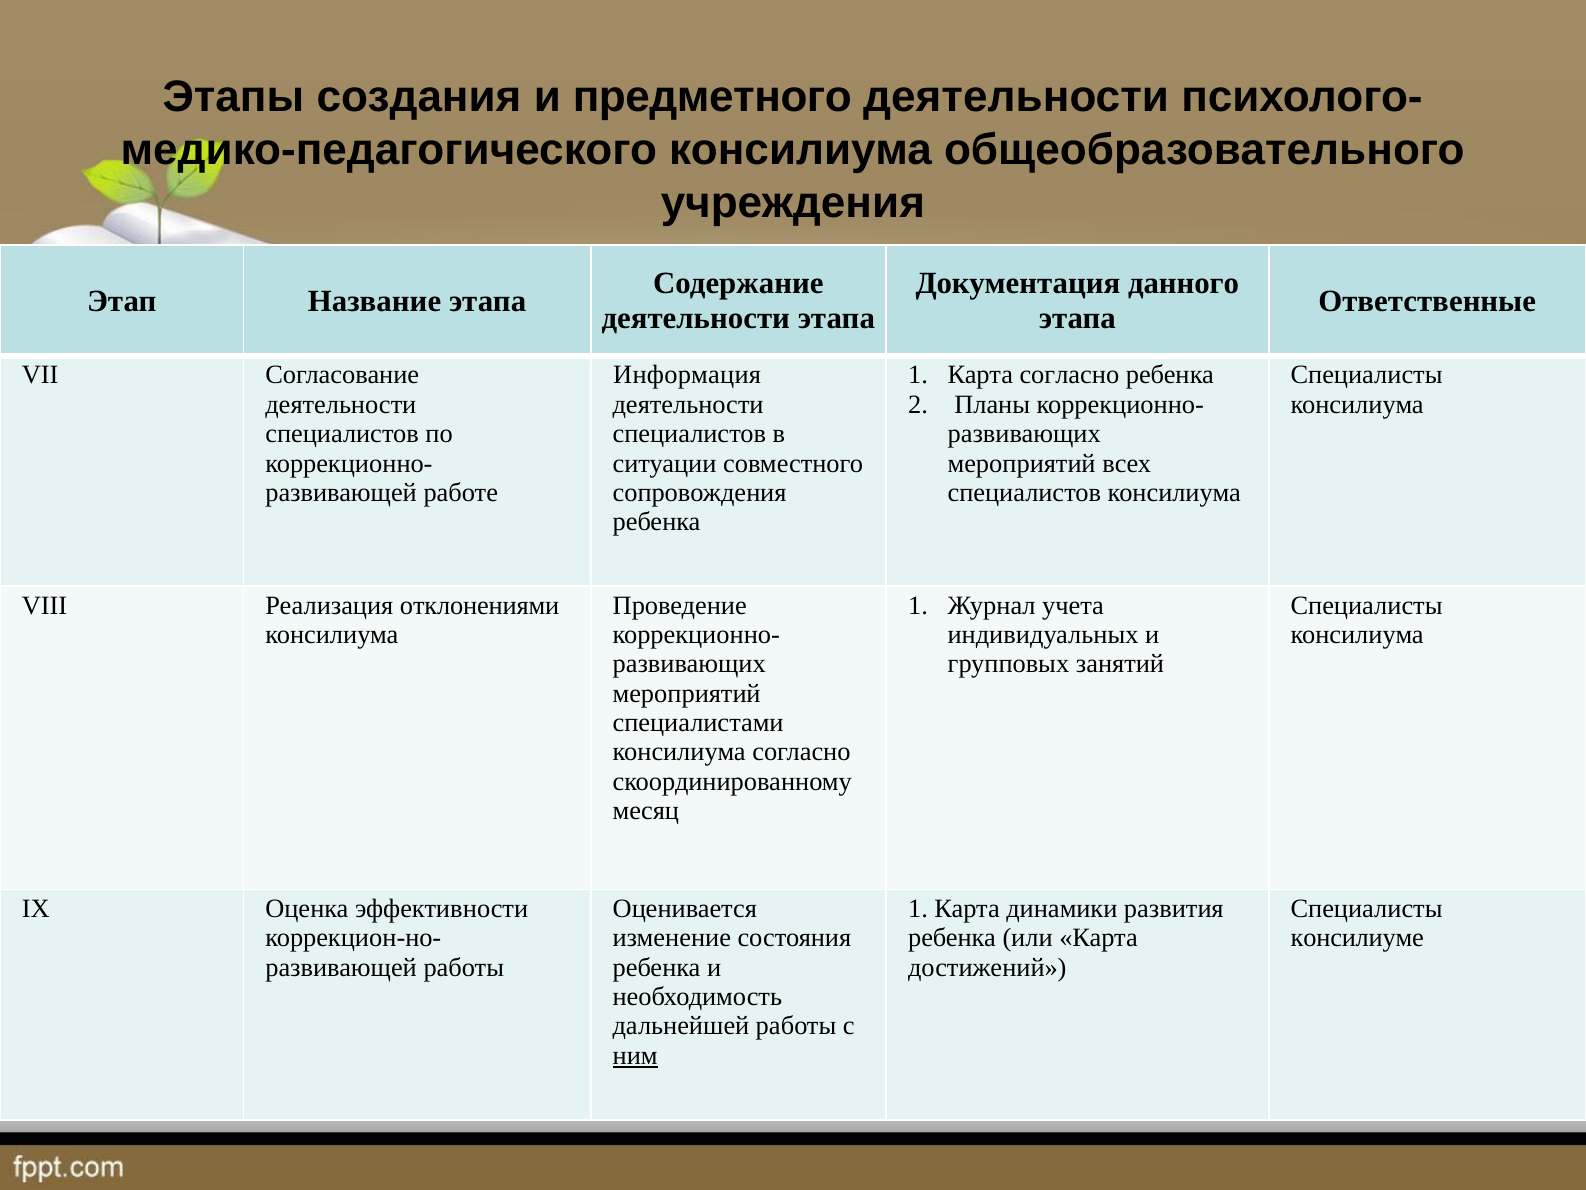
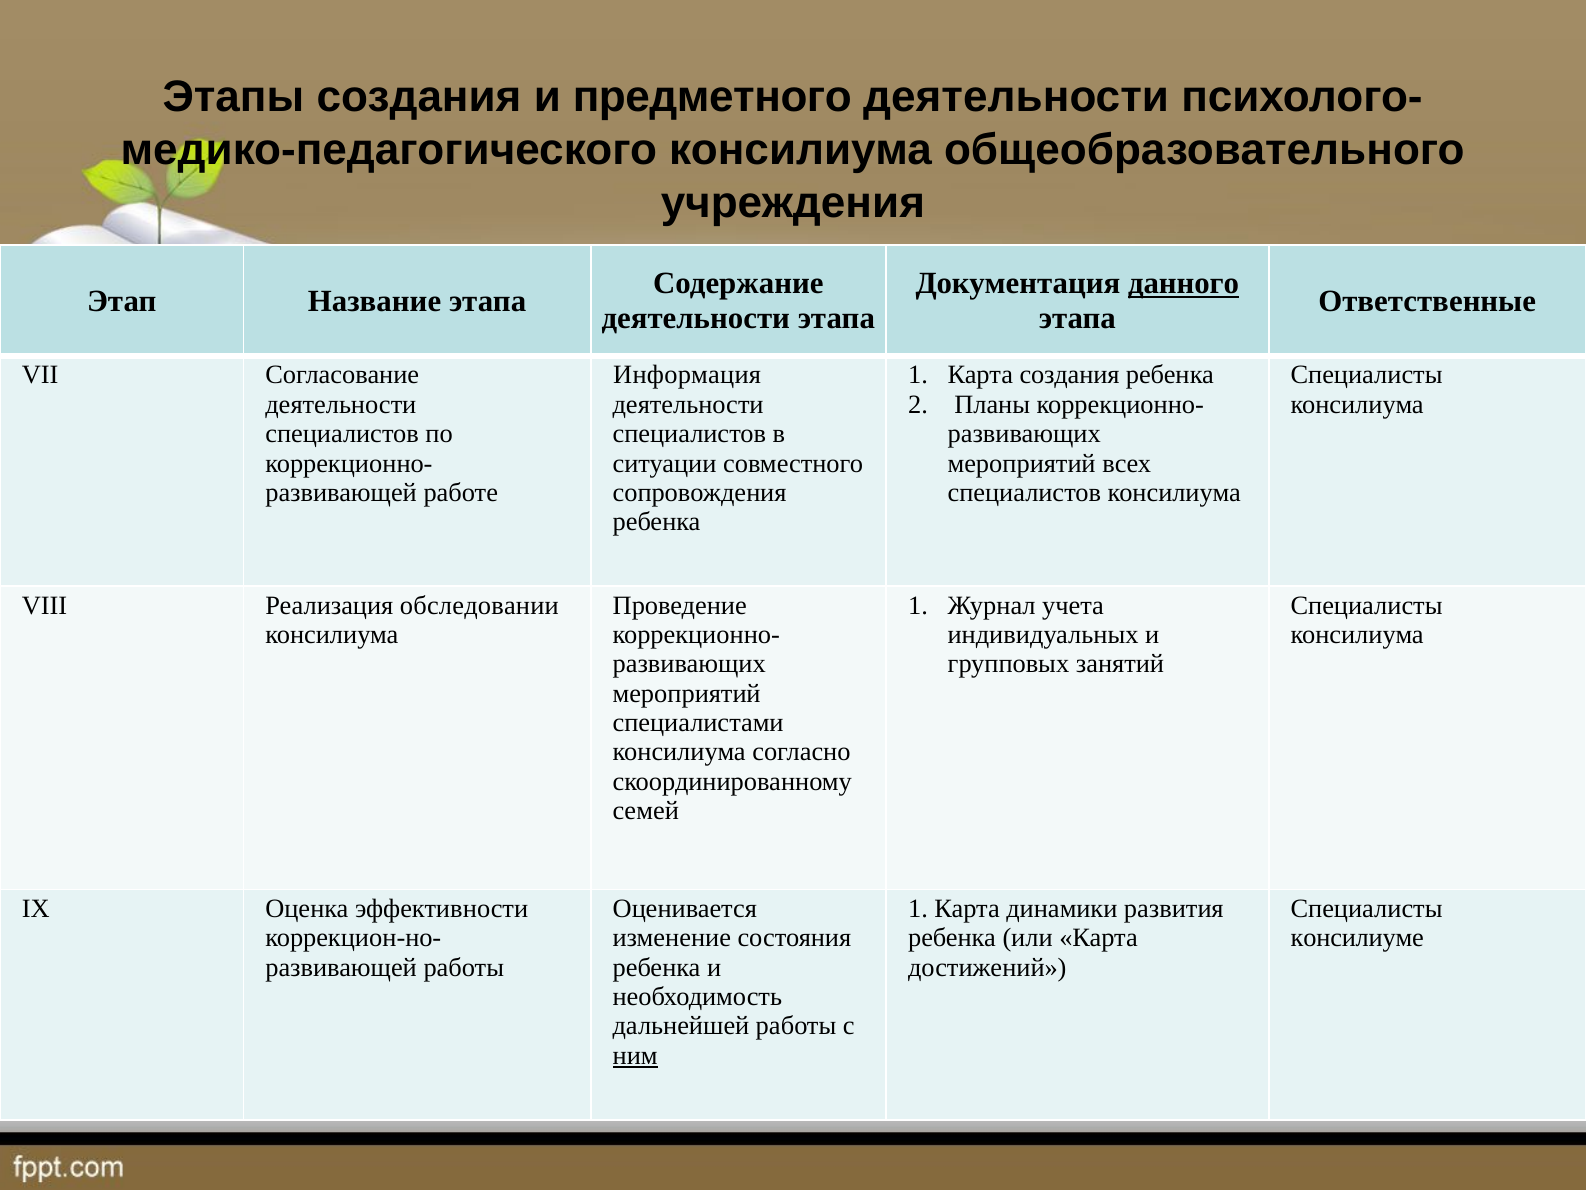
данного underline: none -> present (1184, 284)
Карта согласно: согласно -> создания (1069, 375)
отклонениями: отклонениями -> обследовании (479, 605)
месяц: месяц -> семей (646, 811)
